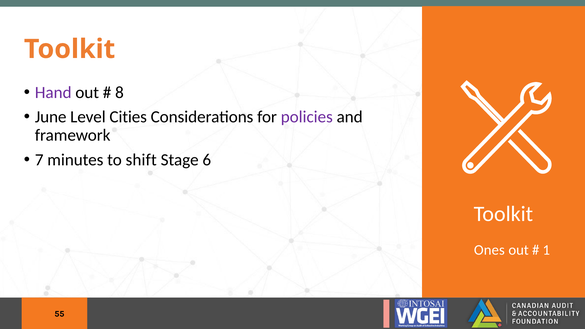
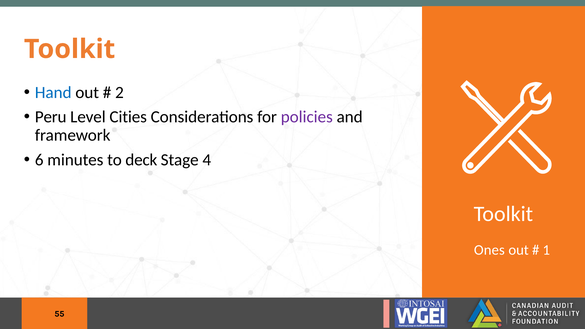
Hand colour: purple -> blue (53, 92)
8: 8 -> 2 (119, 92)
June: June -> Peru (51, 117)
7: 7 -> 6 (39, 160)
shift: shift -> deck (141, 160)
6: 6 -> 4 (207, 160)
